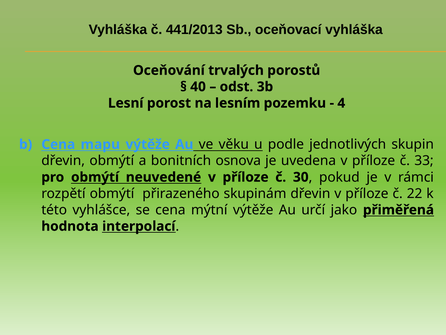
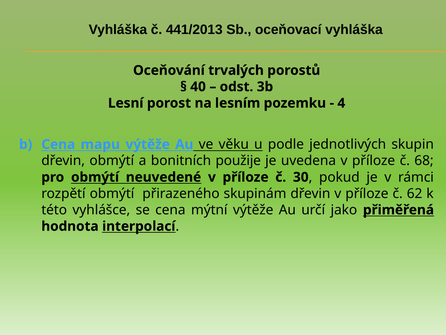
osnova: osnova -> použije (238, 161)
33: 33 -> 68 (424, 161)
22: 22 -> 62 (415, 193)
